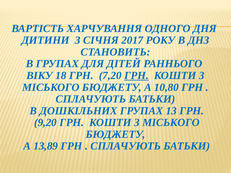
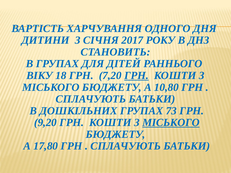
13: 13 -> 73 (171, 111)
МІСЬКОГО underline: none -> present (171, 123)
13,89: 13,89 -> 17,80 (46, 146)
